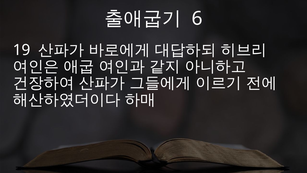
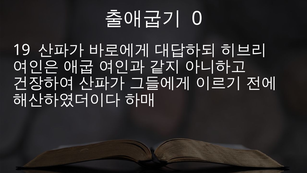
6: 6 -> 0 (197, 18)
